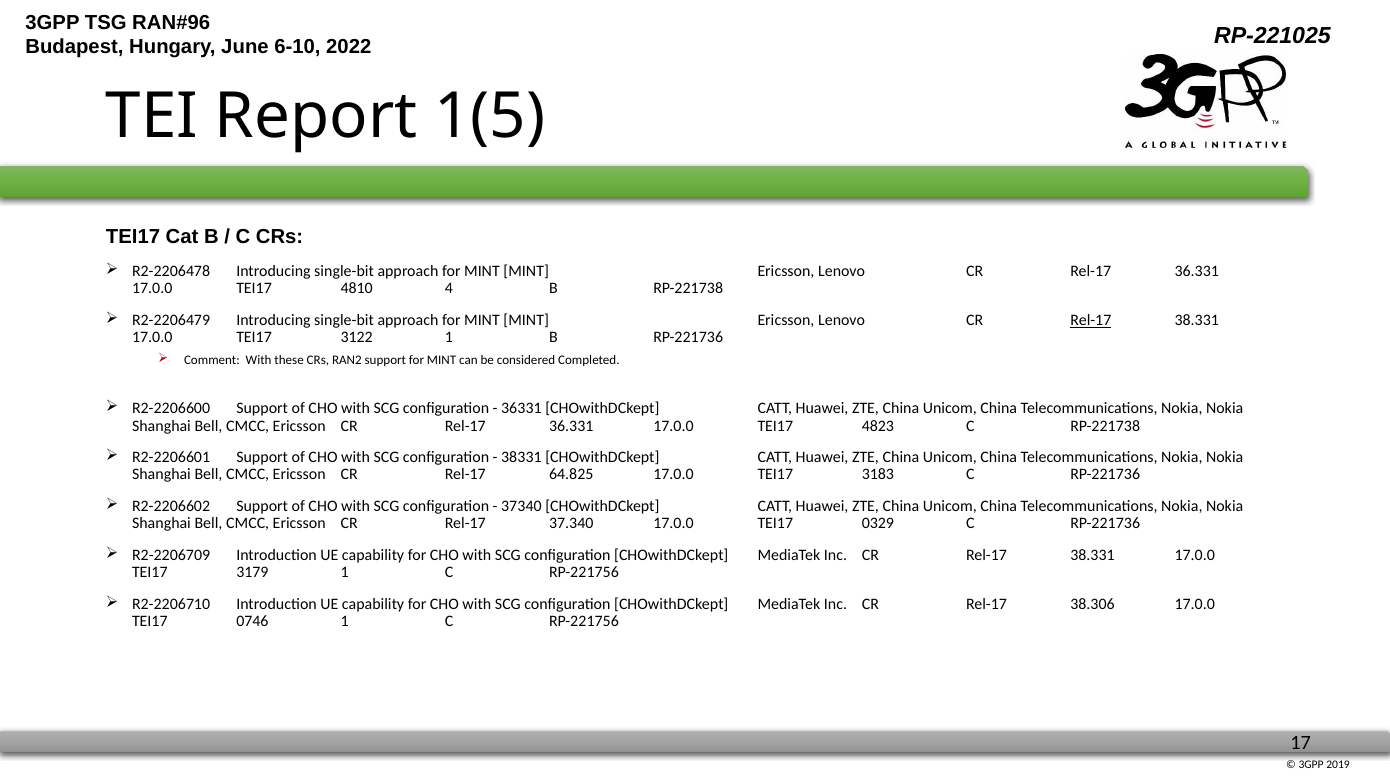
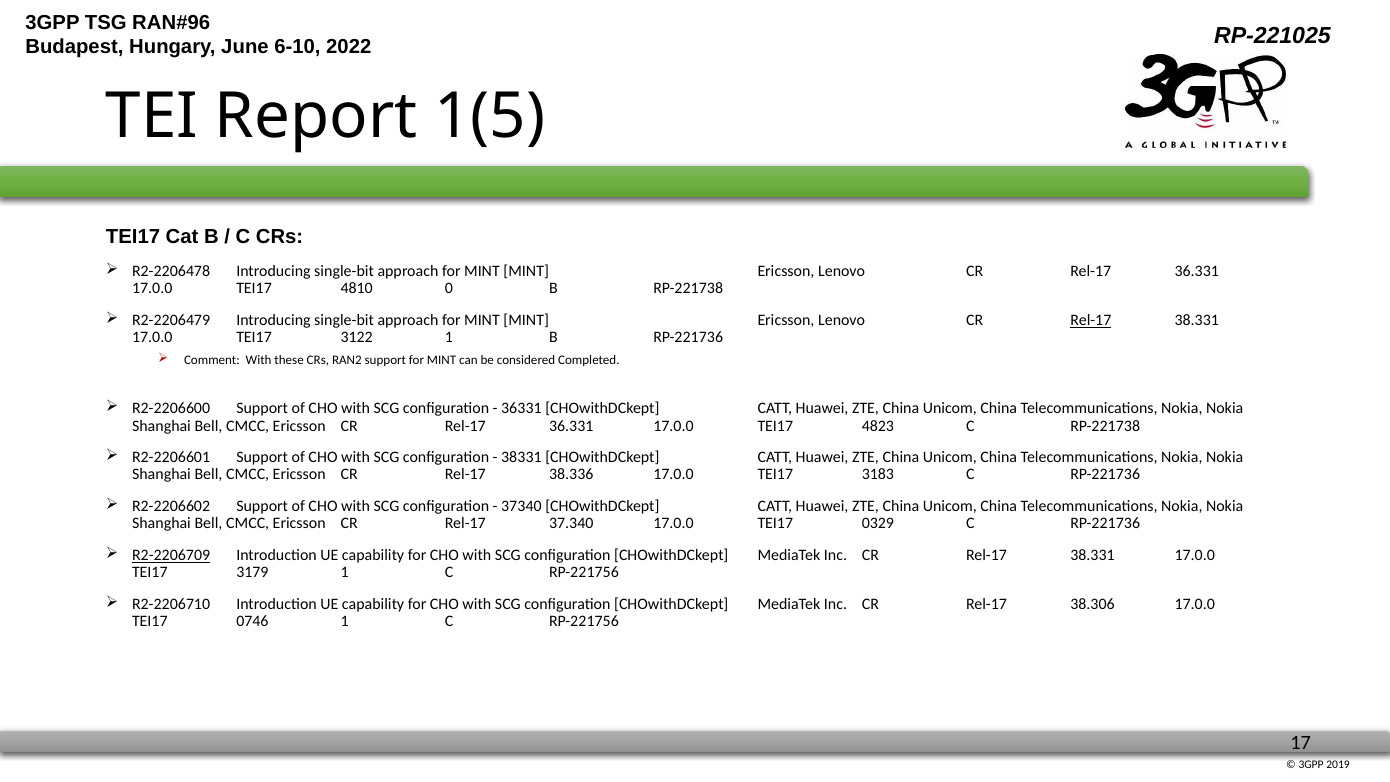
4: 4 -> 0 (449, 289)
64.825: 64.825 -> 38.336 (571, 475)
R2-2206709 underline: none -> present (171, 555)
